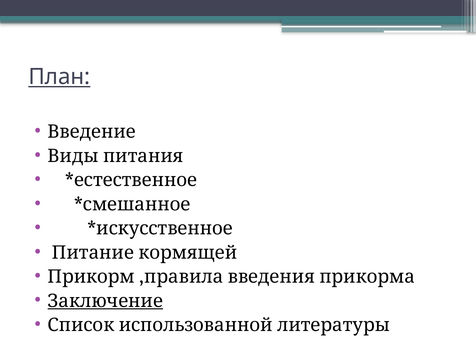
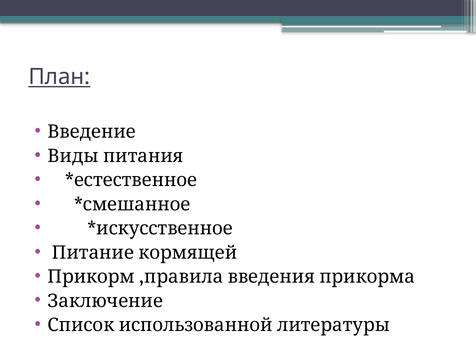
Заключение underline: present -> none (105, 301)
